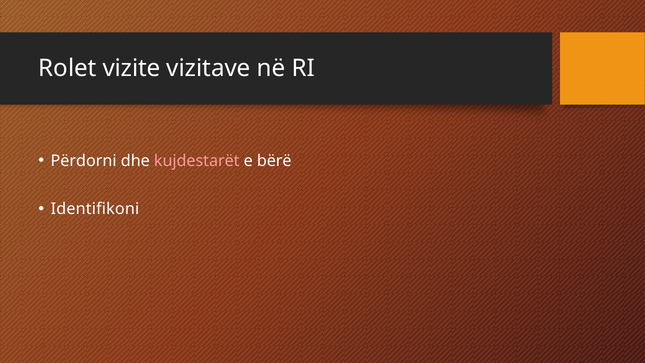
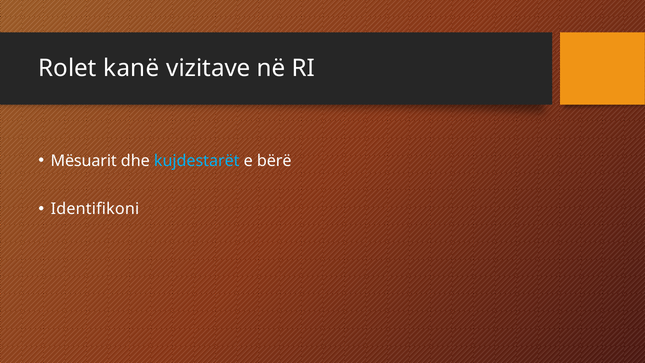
vizite: vizite -> kanë (131, 68)
Përdorni: Përdorni -> Mësuarit (84, 161)
kujdestarët colour: pink -> light blue (197, 161)
